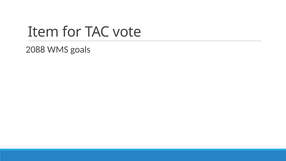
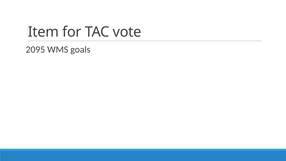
2088: 2088 -> 2095 (35, 49)
